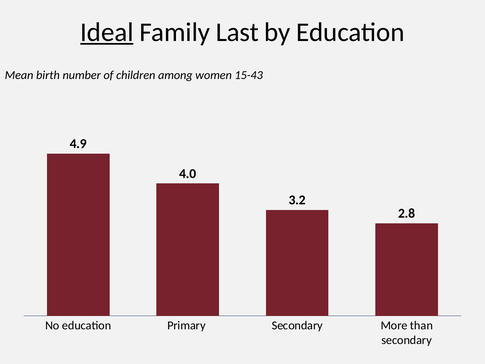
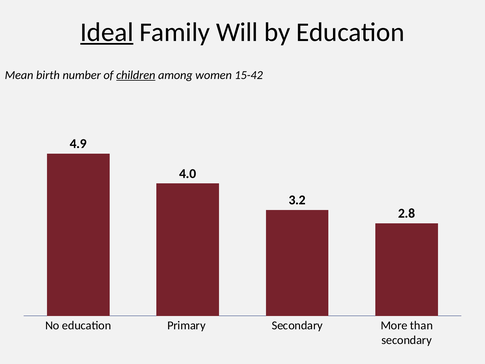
Last: Last -> Will (237, 32)
children underline: none -> present (136, 75)
15-43: 15-43 -> 15-42 (249, 75)
